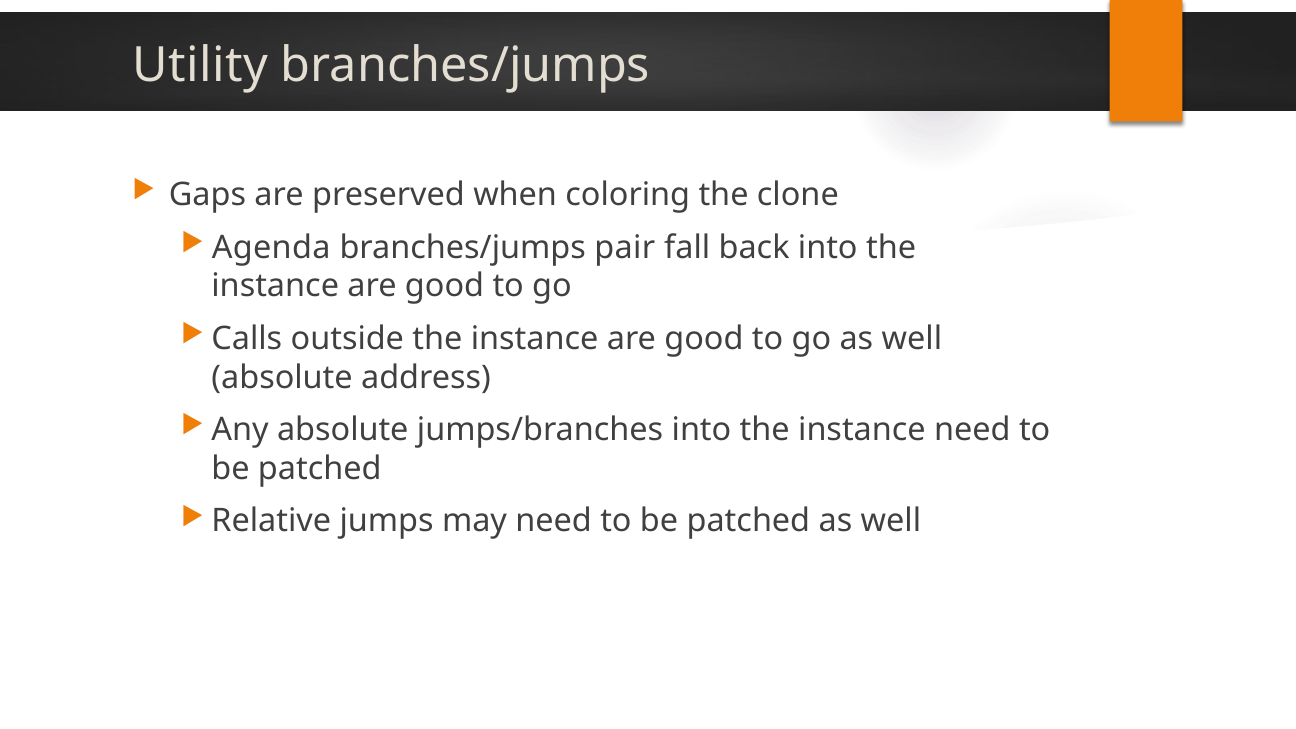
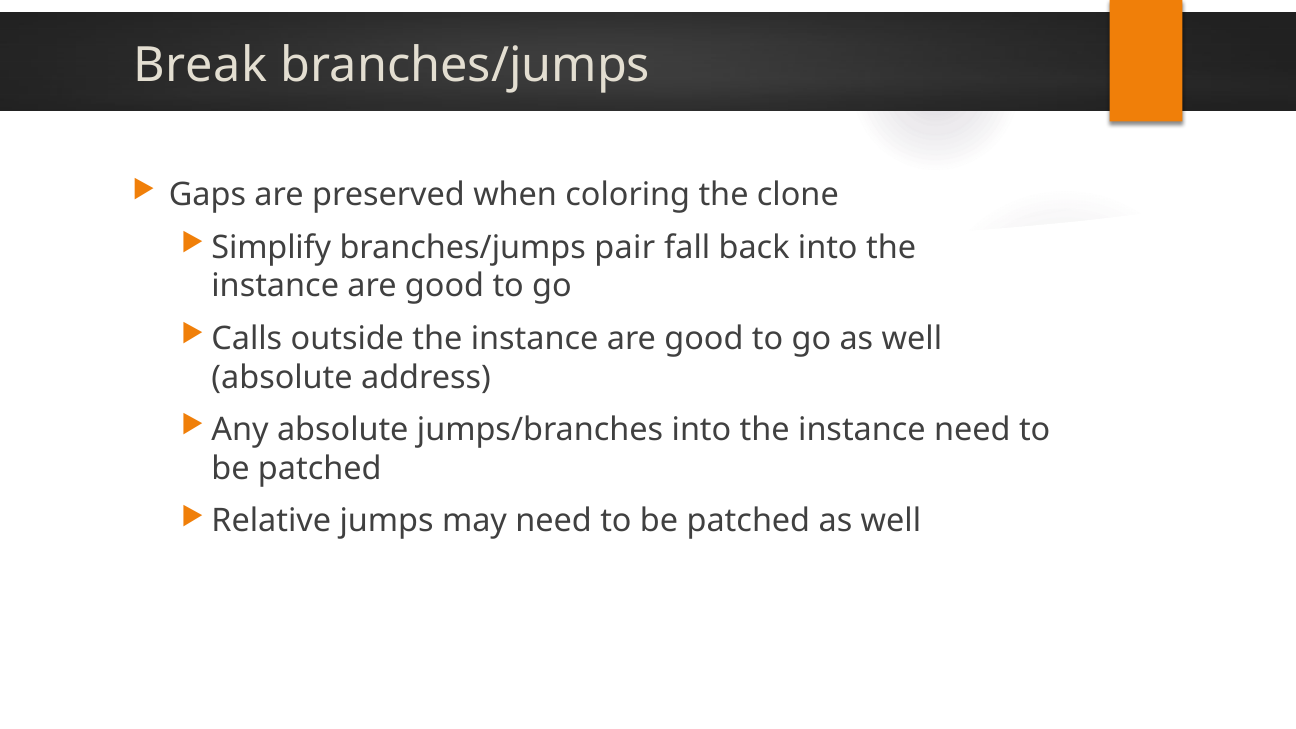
Utility: Utility -> Break (200, 65)
Agenda: Agenda -> Simplify (271, 247)
